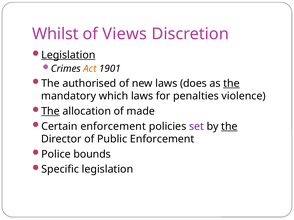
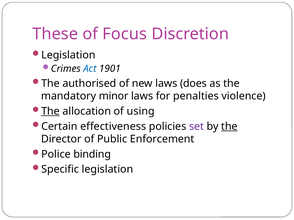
Whilst: Whilst -> These (55, 34)
Views: Views -> Focus (125, 34)
Legislation underline: present -> none (68, 55)
Act colour: orange -> blue (90, 69)
the underline: present -> none (231, 84)
which: which -> minor (114, 96)
made: made -> using (141, 111)
Certain enforcement: enforcement -> effectiveness (113, 127)
bounds: bounds -> binding (92, 155)
